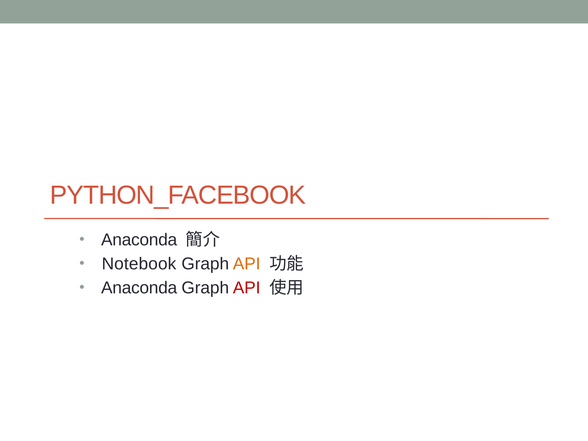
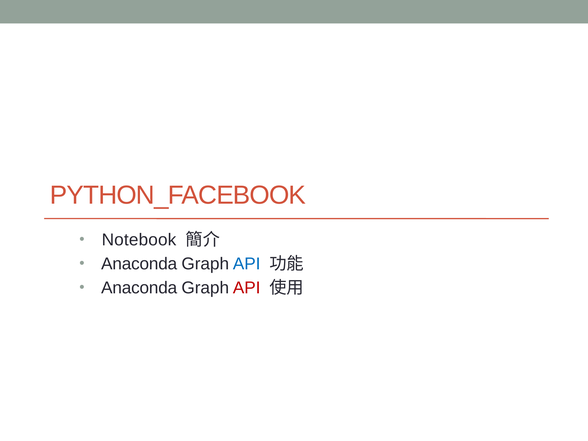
Anaconda: Anaconda -> Notebook (139, 240)
Notebook: Notebook -> Anaconda (139, 264)
API colour: orange -> blue (247, 264)
